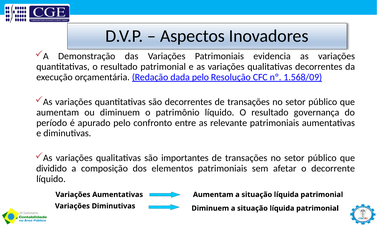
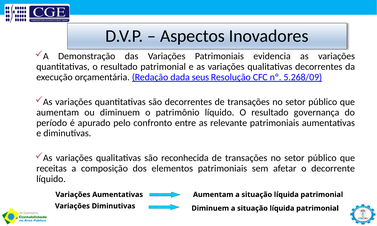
dada pelo: pelo -> seus (200, 77)
1.568/09: 1.568/09 -> 5.268/09 (303, 77)
importantes: importantes -> reconhecida (185, 158)
dividido: dividido -> receitas (52, 169)
